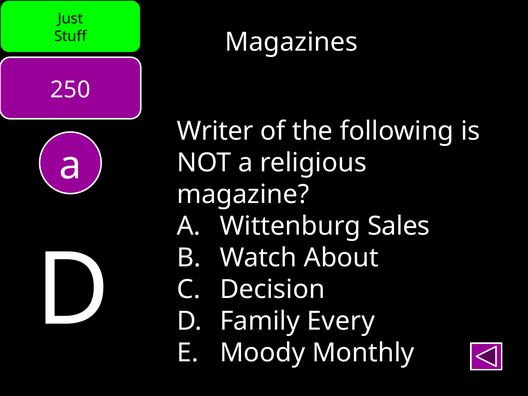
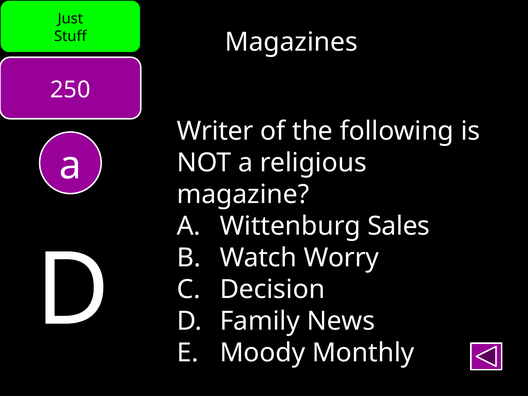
About: About -> Worry (341, 258)
Every: Every -> News (341, 321)
